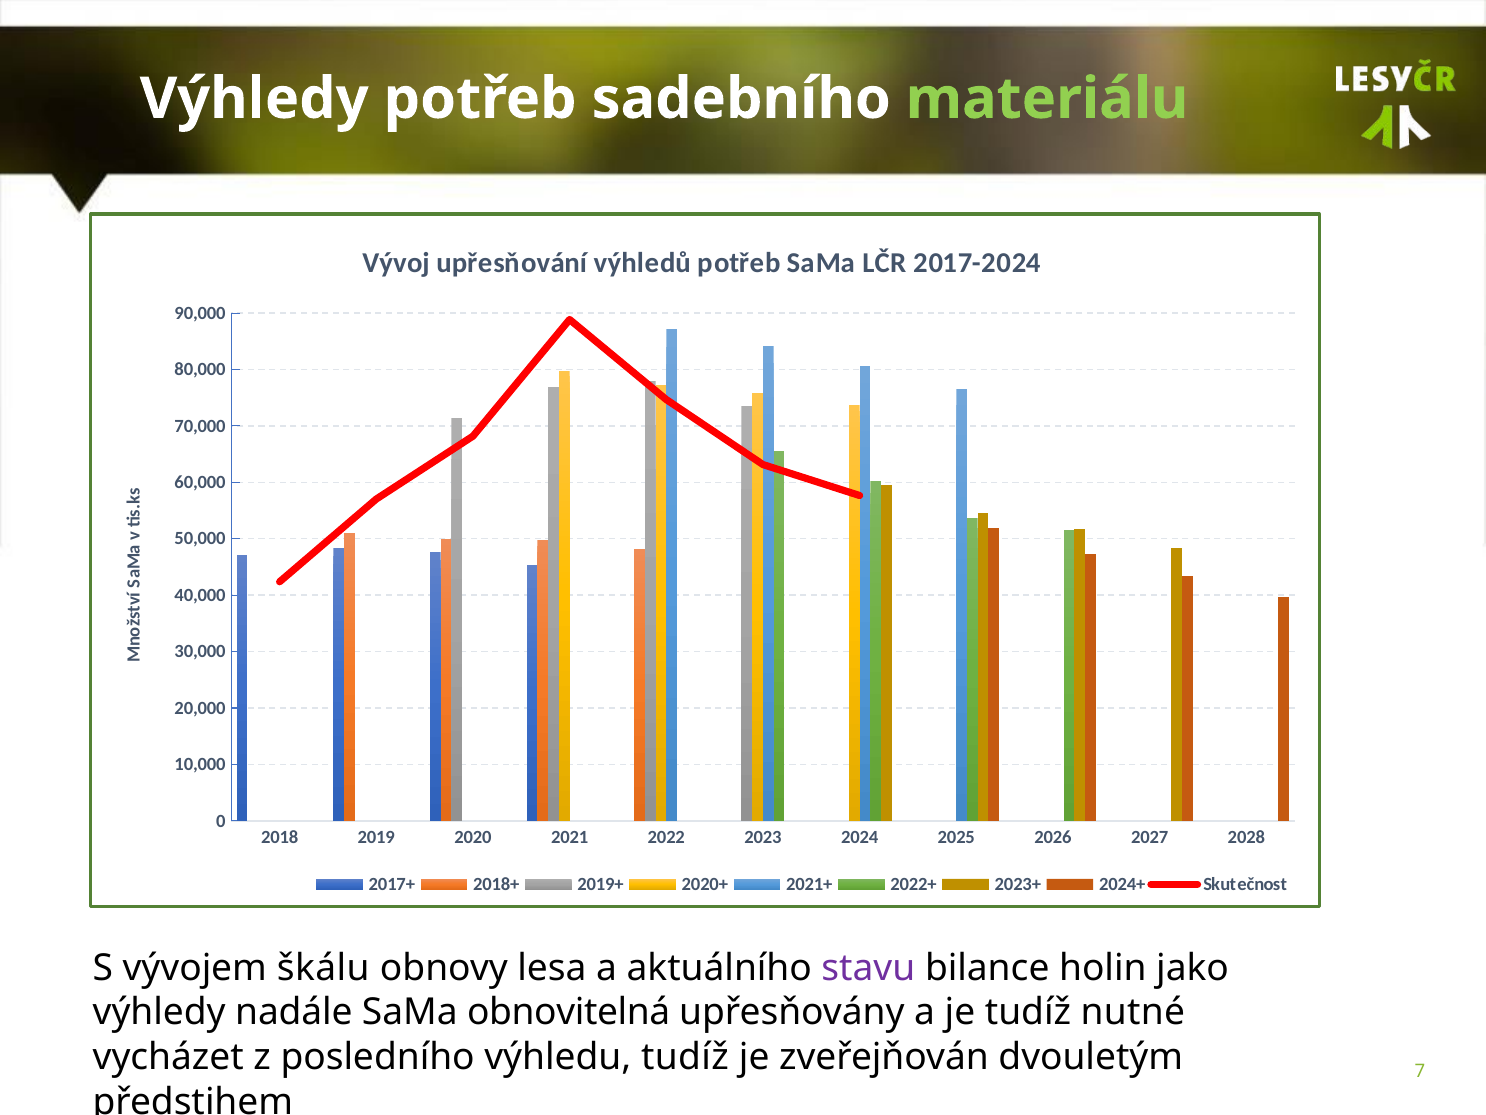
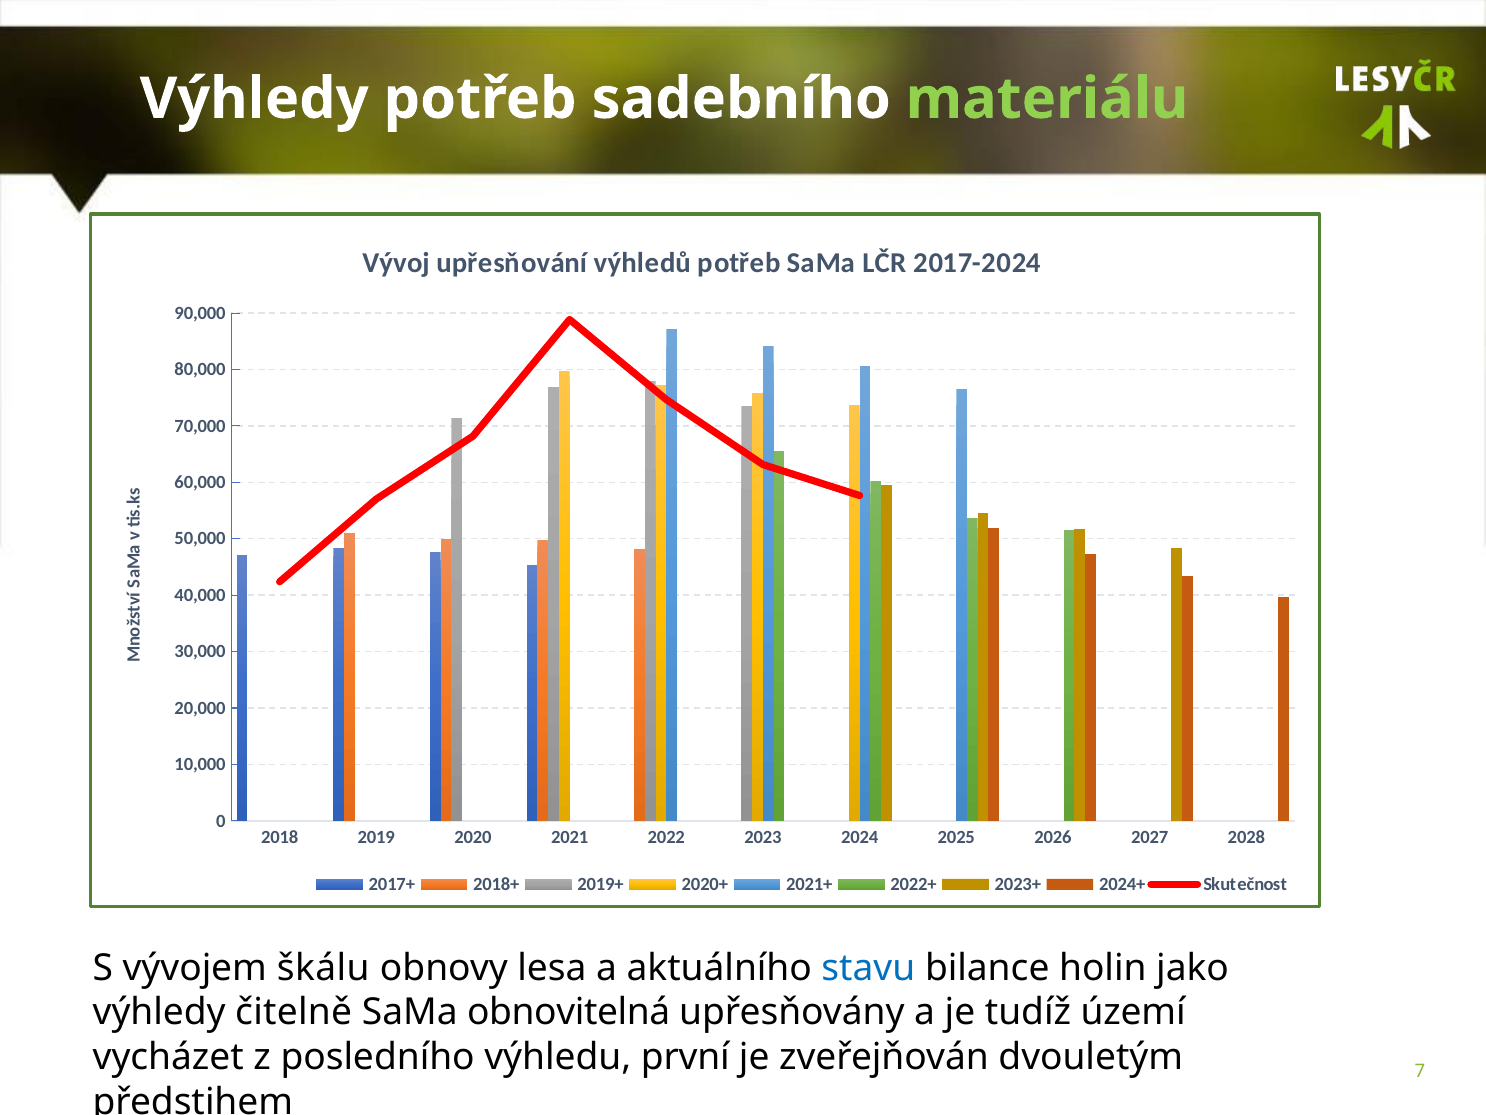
stavu colour: purple -> blue (868, 968)
nadále: nadále -> čitelně (294, 1012)
nutné: nutné -> území (1133, 1012)
výhledu tudíž: tudíž -> první (685, 1057)
